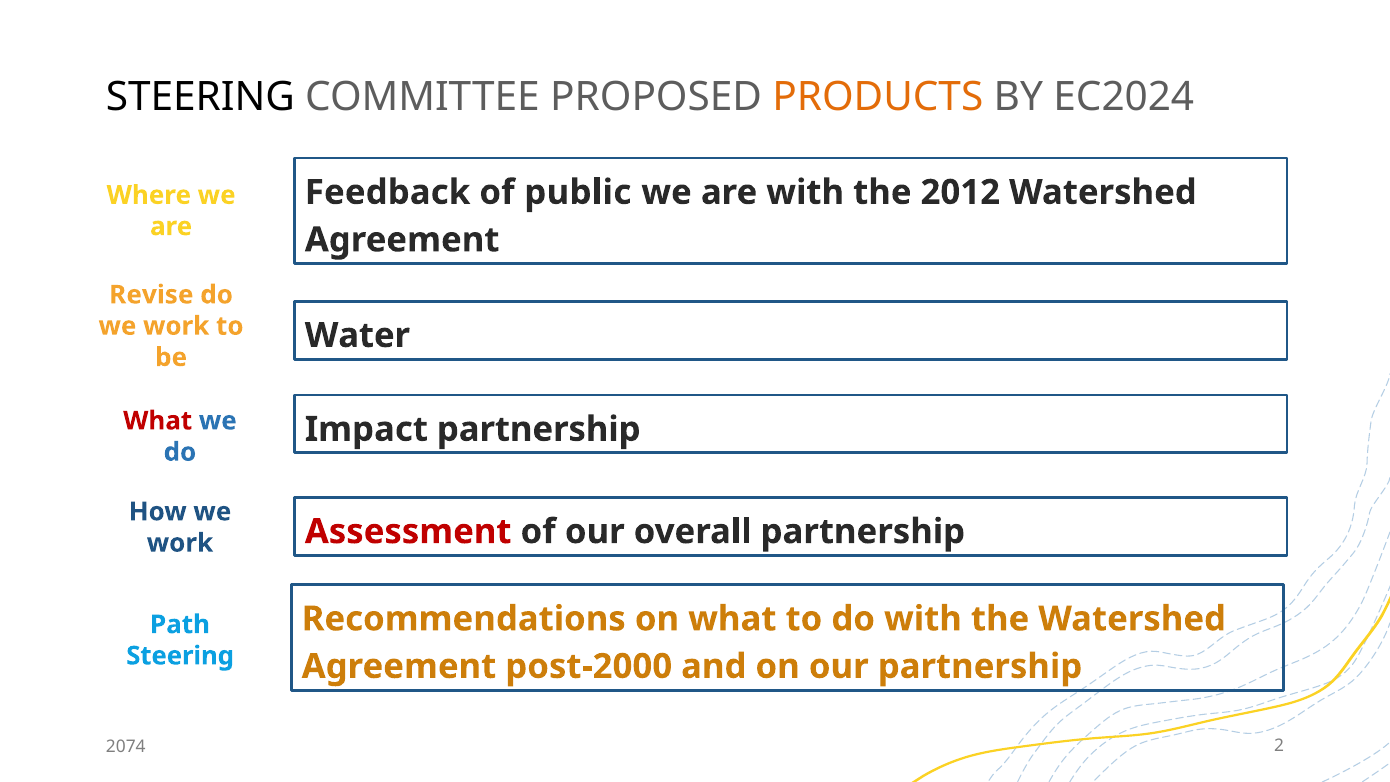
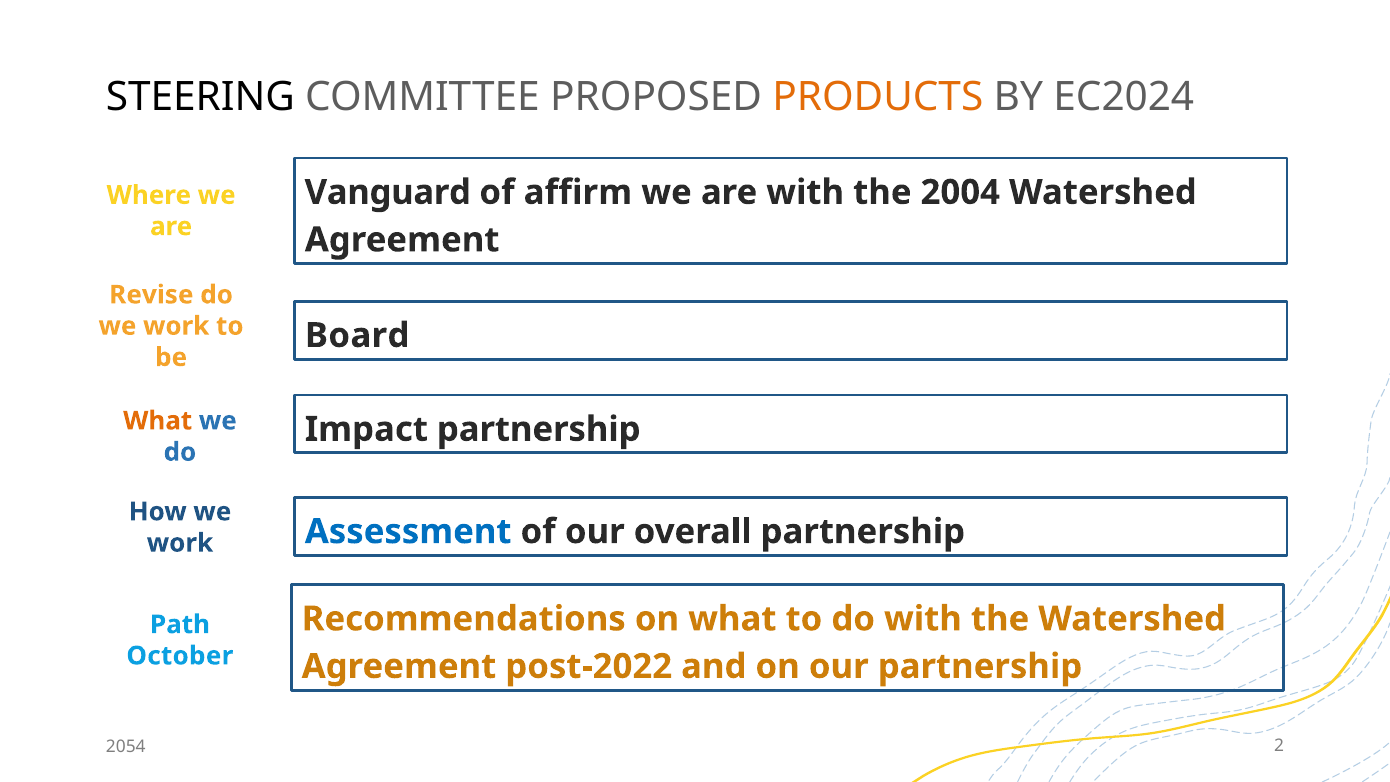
Feedback: Feedback -> Vanguard (388, 192)
public: public -> affirm (578, 192)
2012: 2012 -> 2004 (960, 192)
Water: Water -> Board (357, 335)
What colour: red -> orange (158, 421)
Assessment colour: red -> blue (408, 532)
Steering: Steering -> October (180, 656)
post-2000: post-2000 -> post-2022 (589, 666)
2074: 2074 -> 2054 (126, 747)
